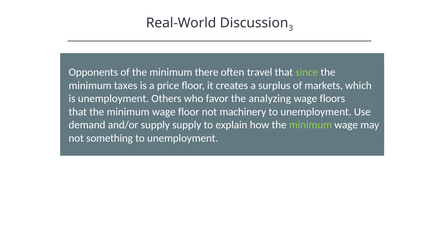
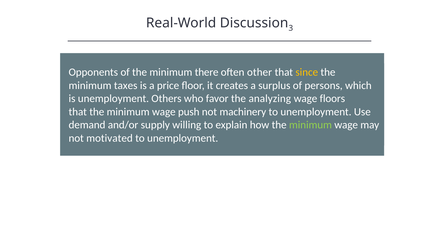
travel: travel -> other (260, 72)
since colour: light green -> yellow (307, 72)
markets: markets -> persons (324, 85)
wage floor: floor -> push (189, 112)
supply supply: supply -> willing (187, 125)
something: something -> motivated (110, 138)
